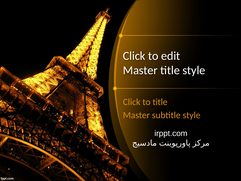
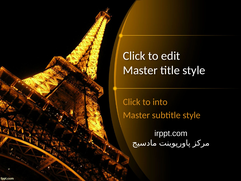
to title: title -> into (160, 102)
